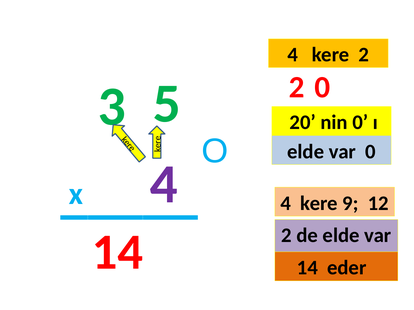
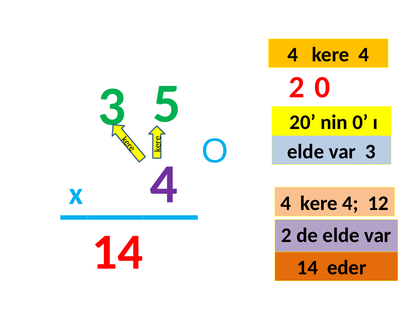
2: 2 -> 4 (364, 55)
var 0: 0 -> 3 (370, 152)
9: 9 -> 4 (350, 204)
